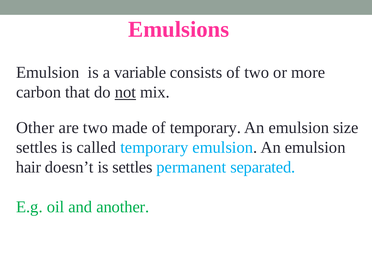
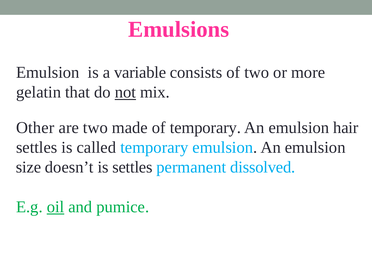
carbon: carbon -> gelatin (39, 92)
size: size -> hair (346, 128)
hair: hair -> size (29, 167)
separated: separated -> dissolved (263, 167)
oil underline: none -> present (55, 207)
another: another -> pumice (123, 207)
